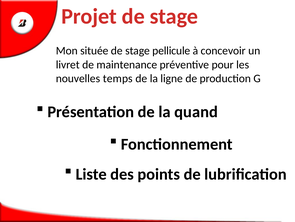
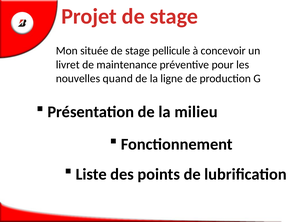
temps: temps -> quand (118, 78)
quand: quand -> milieu (196, 112)
